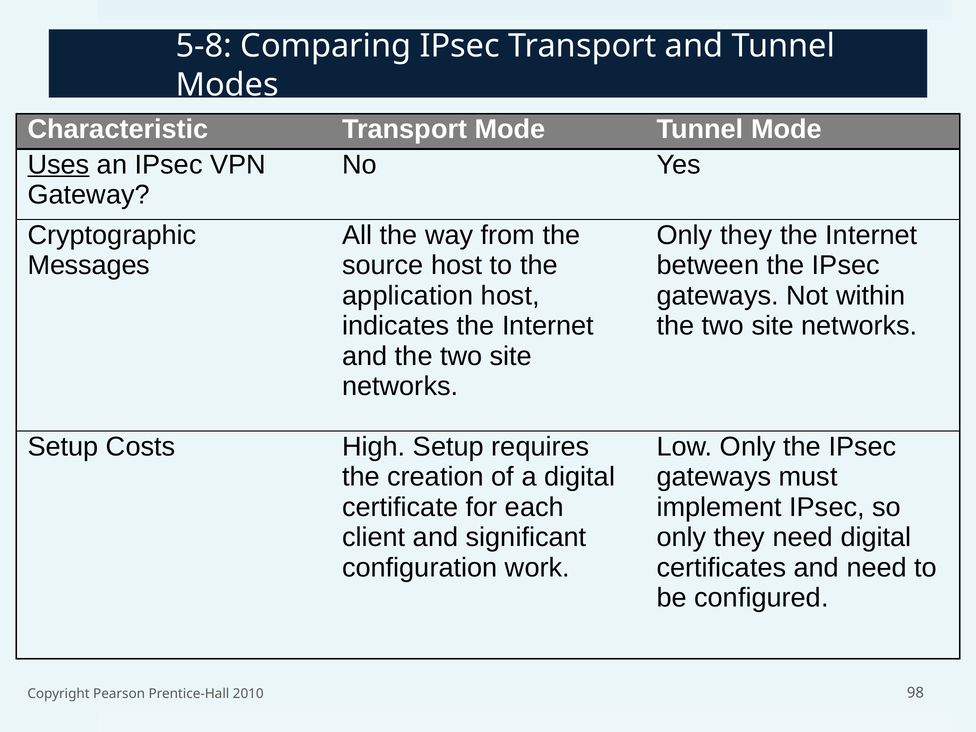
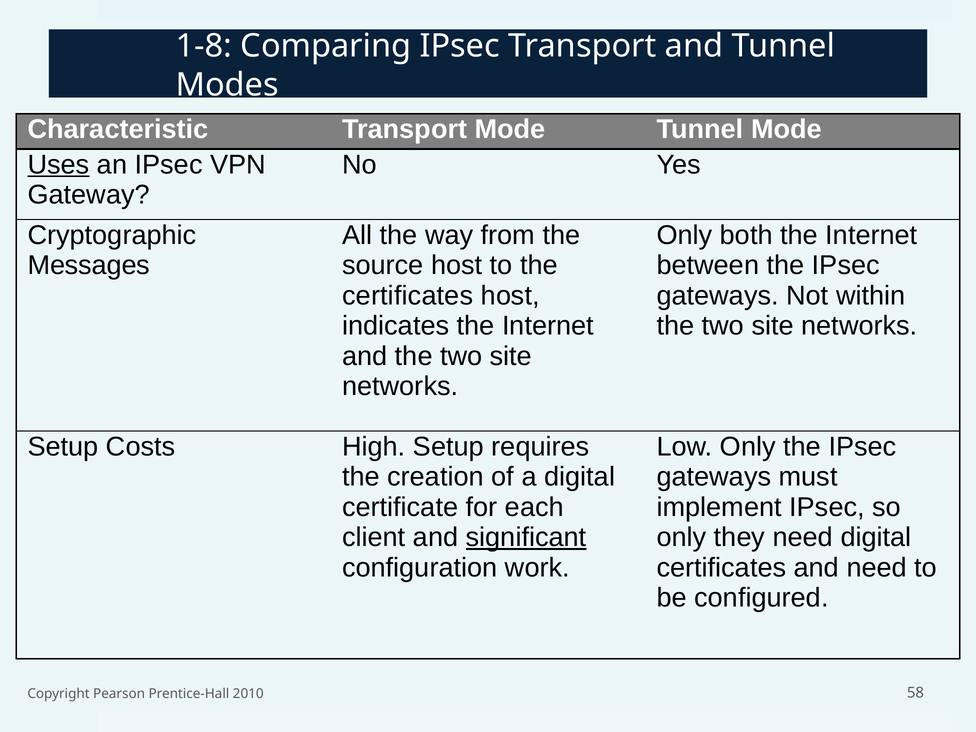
5-8: 5-8 -> 1-8 (204, 46)
they: they -> both (746, 235)
application: application -> certificates (408, 296)
significant underline: none -> present (526, 537)
98: 98 -> 58 (915, 693)
